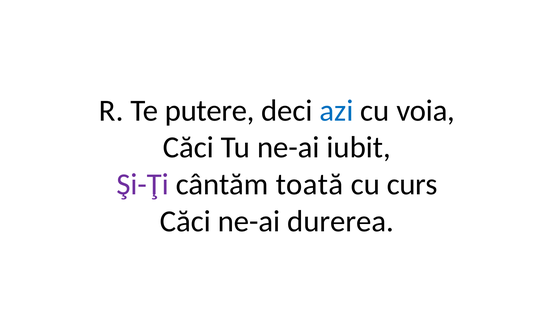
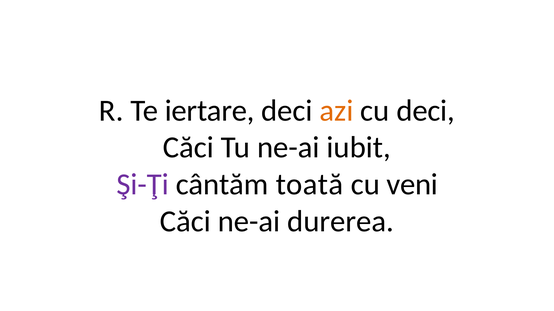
putere: putere -> iertare (210, 111)
azi colour: blue -> orange (336, 111)
cu voia: voia -> deci (426, 111)
curs: curs -> veni (412, 185)
